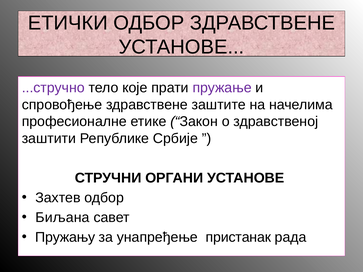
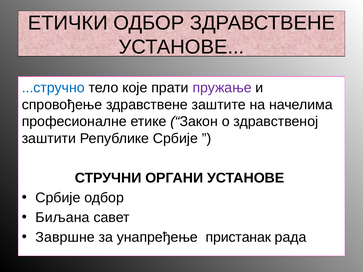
...стручно colour: purple -> blue (53, 88)
Захтев: Захтев -> Србије (58, 198)
Пружању: Пружању -> Завршне (65, 238)
